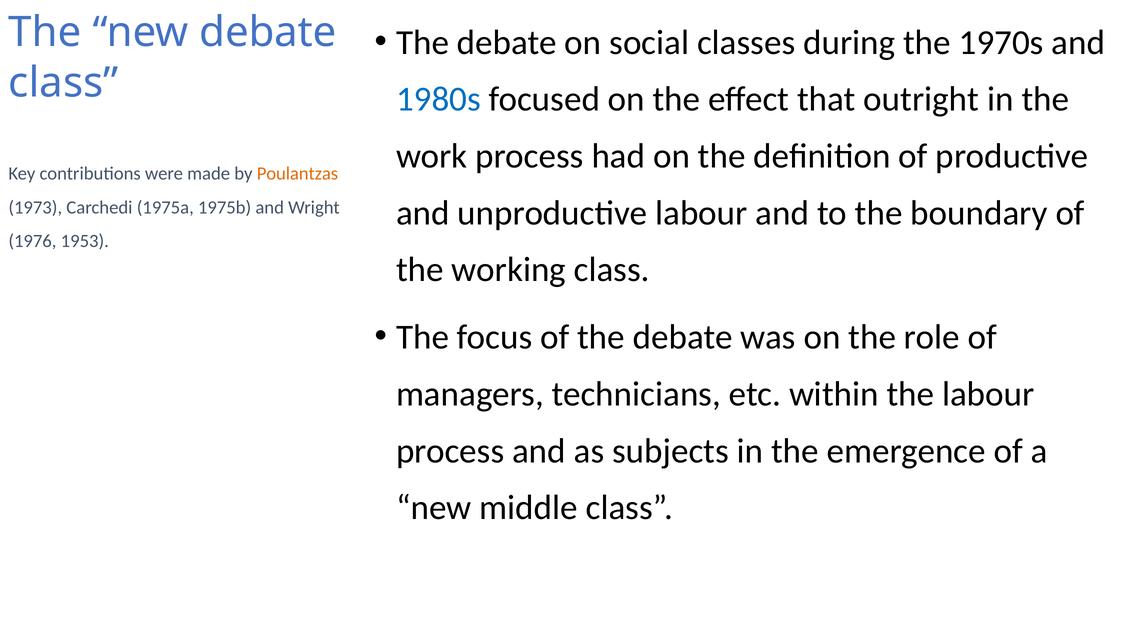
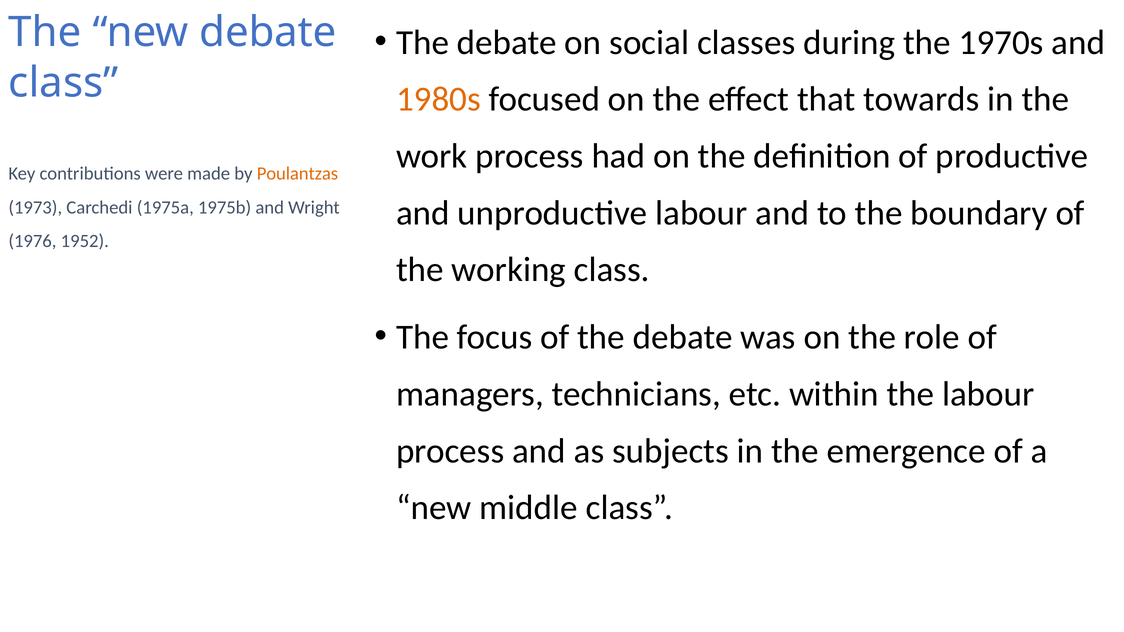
1980s colour: blue -> orange (438, 99)
outright: outright -> towards (921, 99)
1953: 1953 -> 1952 (85, 241)
